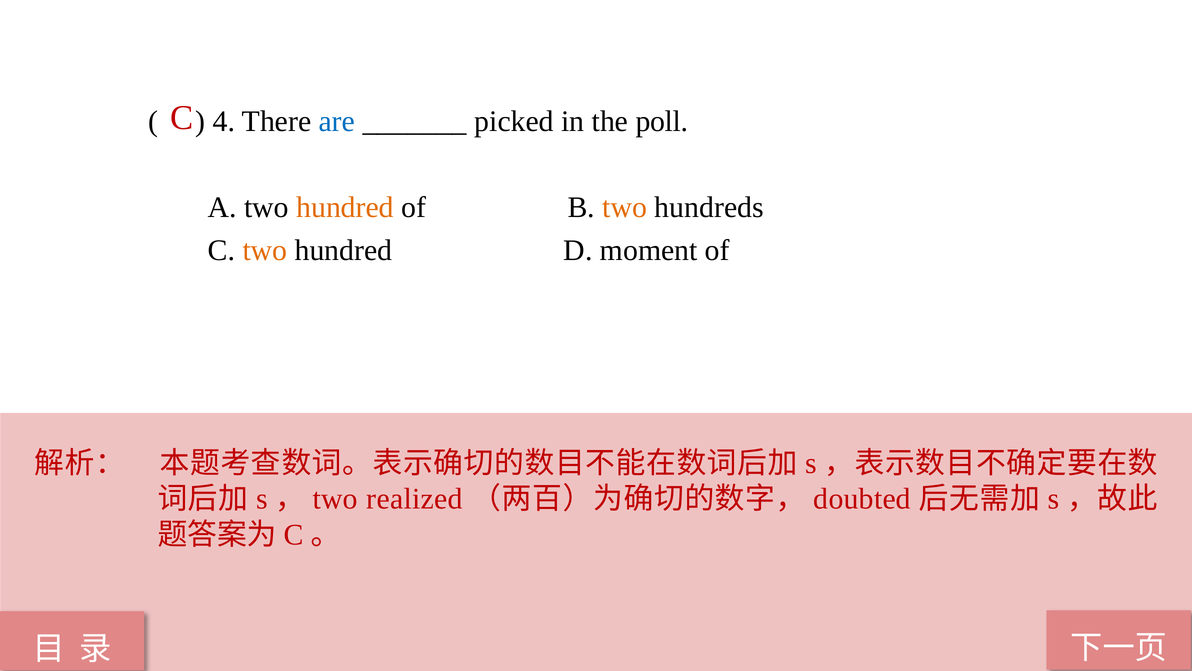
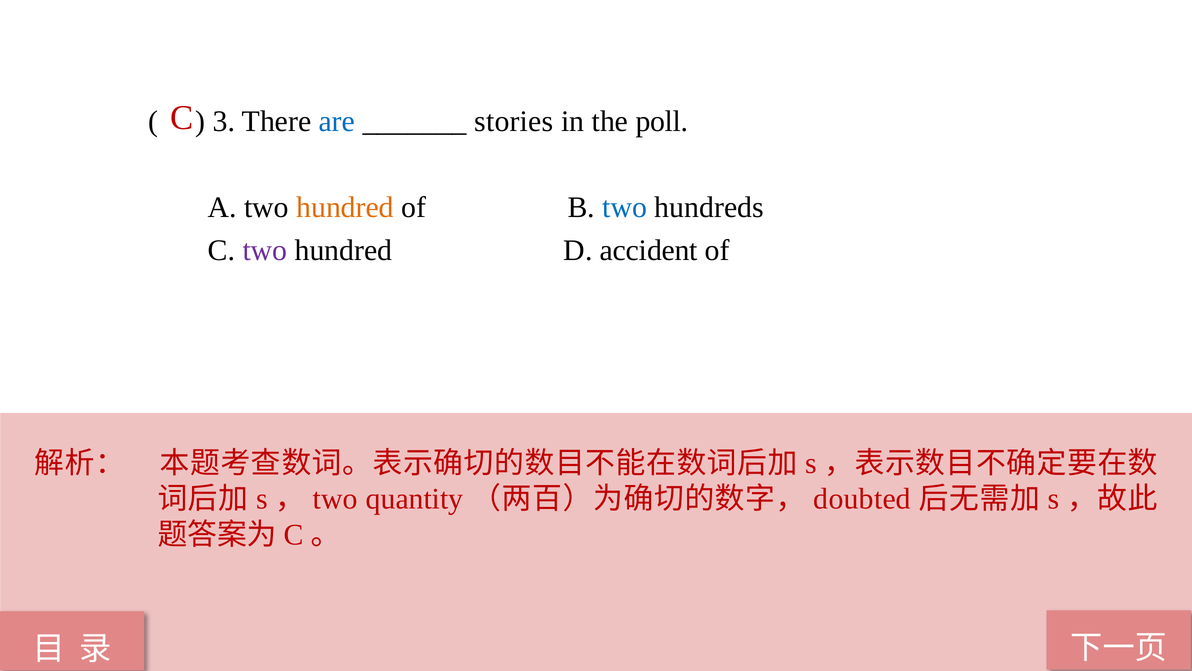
4: 4 -> 3 (224, 121)
picked: picked -> stories (514, 121)
two colour: orange -> blue (625, 207)
two colour: orange -> purple (265, 250)
moment: moment -> accident (649, 250)
realized: realized -> quantity (415, 499)
